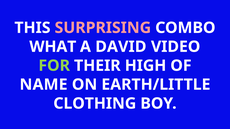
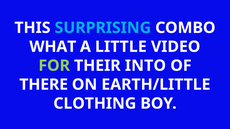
SURPRISING colour: pink -> light blue (103, 28)
DAVID: DAVID -> LITTLE (121, 47)
HIGH: HIGH -> INTO (145, 66)
NAME: NAME -> THERE (44, 85)
